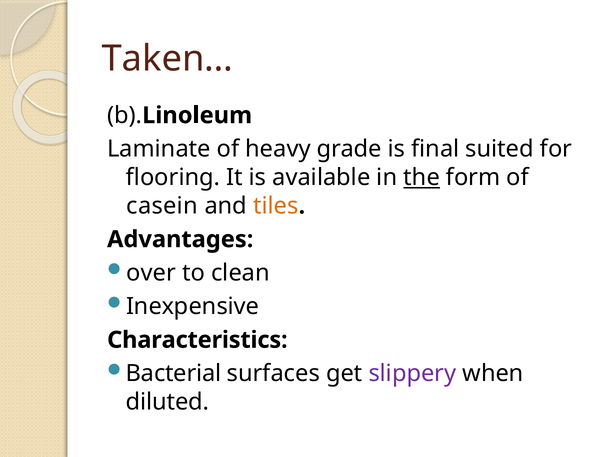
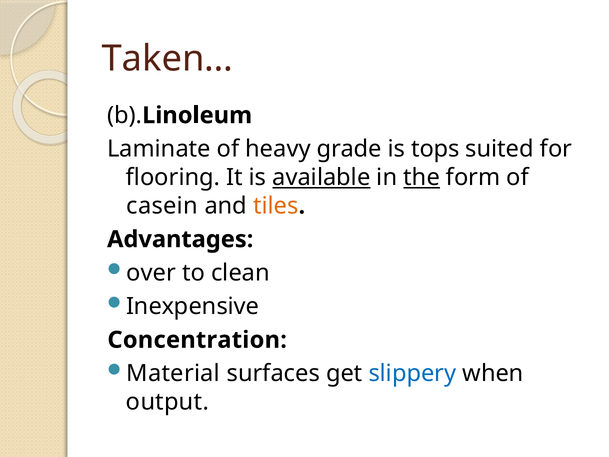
final: final -> tops (435, 149)
available underline: none -> present (321, 177)
Characteristics: Characteristics -> Concentration (197, 340)
Bacterial: Bacterial -> Material (173, 373)
slippery colour: purple -> blue (412, 373)
diluted: diluted -> output (167, 402)
